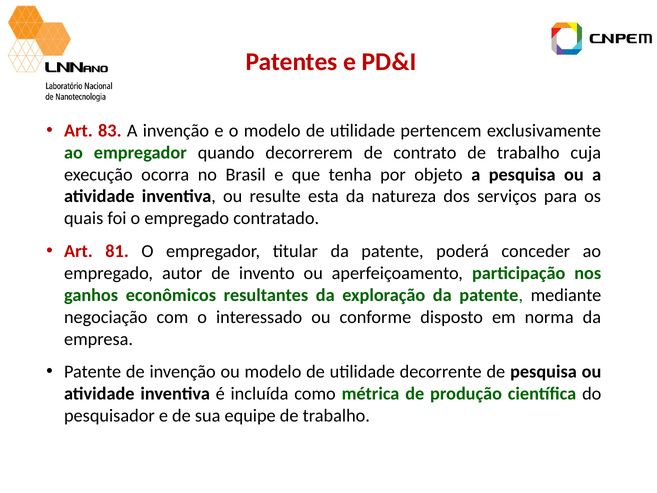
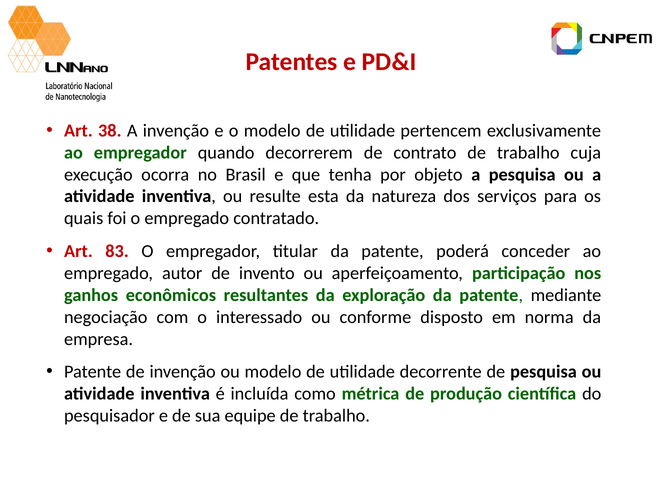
83: 83 -> 38 (110, 131)
81: 81 -> 83 (117, 251)
